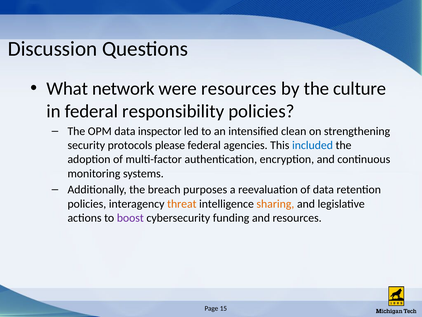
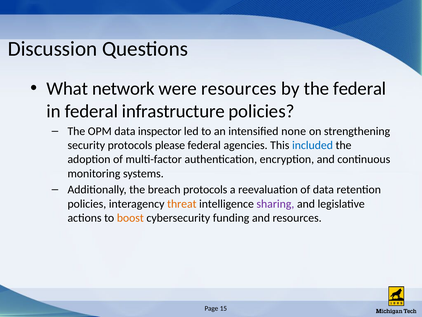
the culture: culture -> federal (360, 89)
responsibility: responsibility -> infrastructure (173, 111)
clean: clean -> none (294, 131)
breach purposes: purposes -> protocols (205, 189)
sharing colour: orange -> purple (275, 204)
boost colour: purple -> orange (130, 218)
